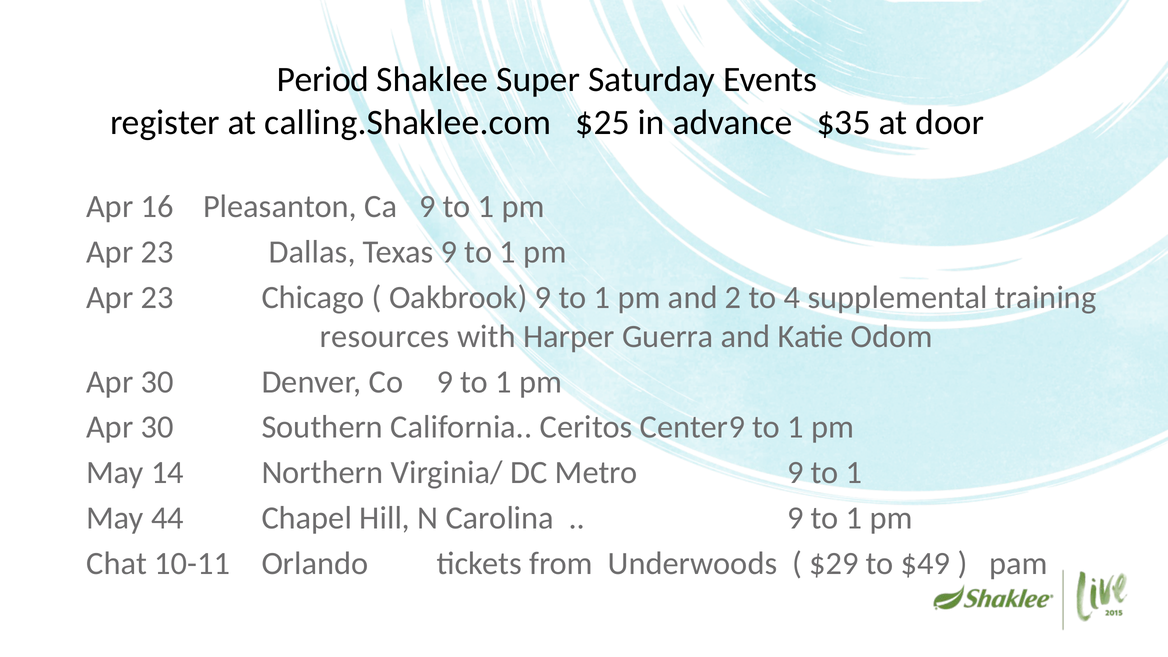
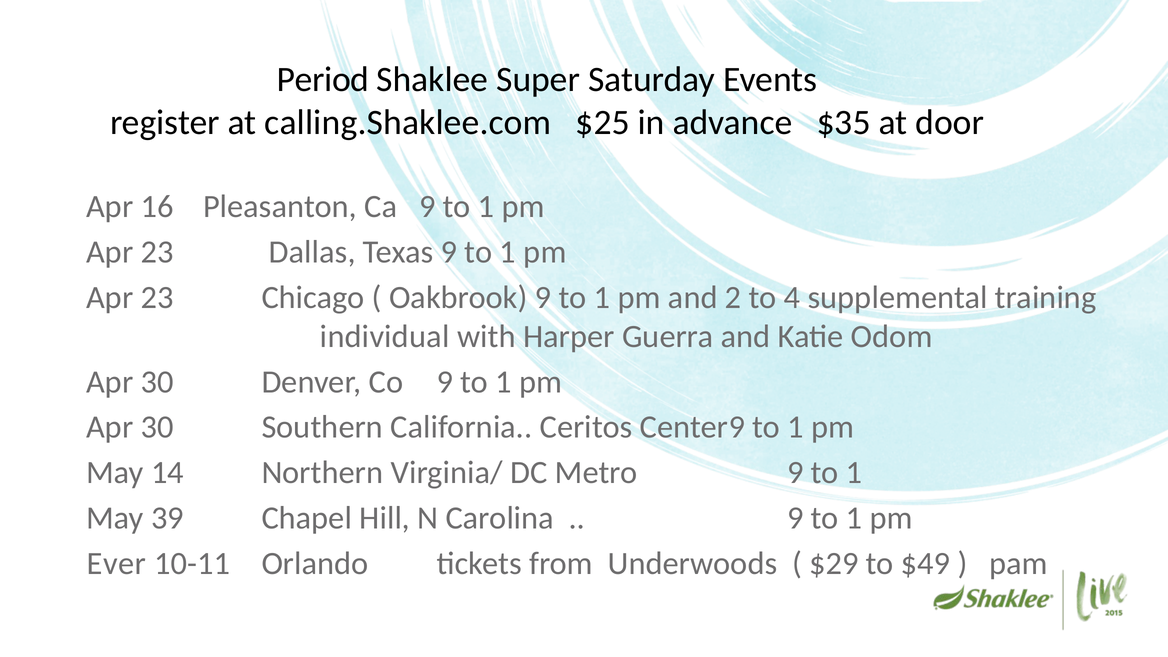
resources: resources -> individual (385, 336)
44: 44 -> 39 (168, 518)
Chat: Chat -> Ever (116, 564)
